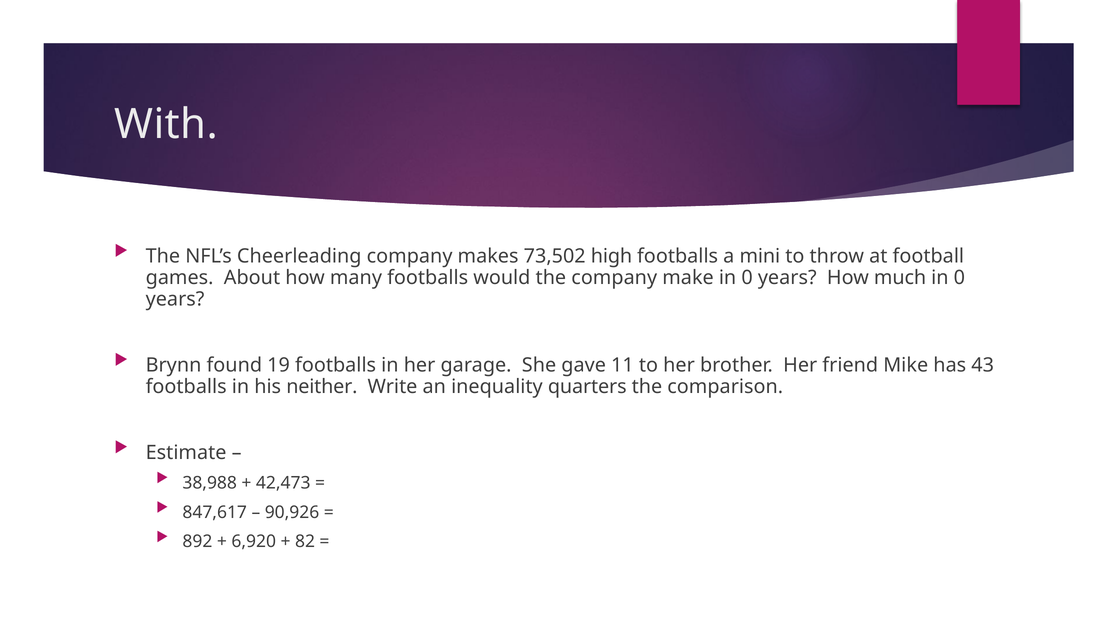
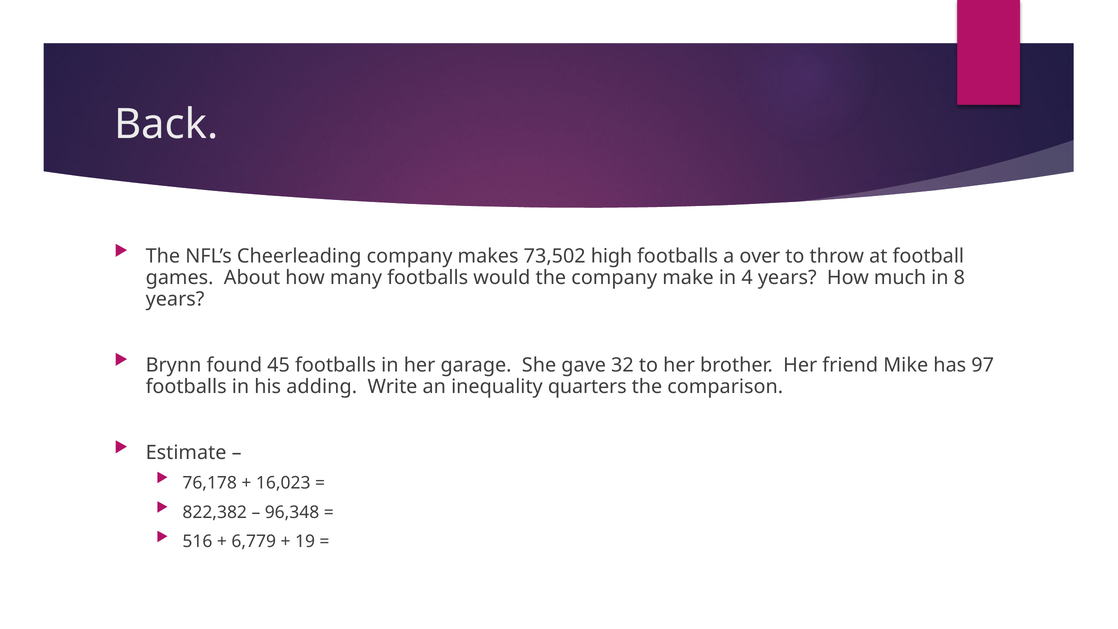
With: With -> Back (166, 125)
mini: mini -> over (760, 256)
make in 0: 0 -> 4 (747, 278)
0: 0 -> 8 (959, 278)
19: 19 -> 45 (279, 365)
11: 11 -> 32 (622, 365)
43: 43 -> 97 (983, 365)
neither: neither -> adding (322, 386)
38,988: 38,988 -> 76,178 (210, 483)
42,473: 42,473 -> 16,023 (283, 483)
847,617: 847,617 -> 822,382 (215, 512)
90,926: 90,926 -> 96,348 (292, 512)
892: 892 -> 516 (197, 542)
6,920: 6,920 -> 6,779 (254, 542)
82: 82 -> 19 (305, 542)
